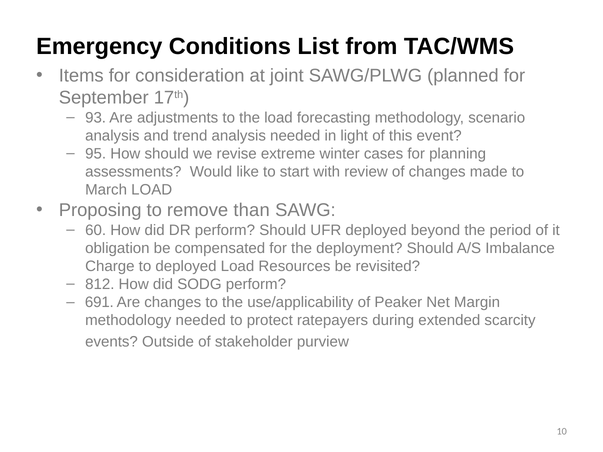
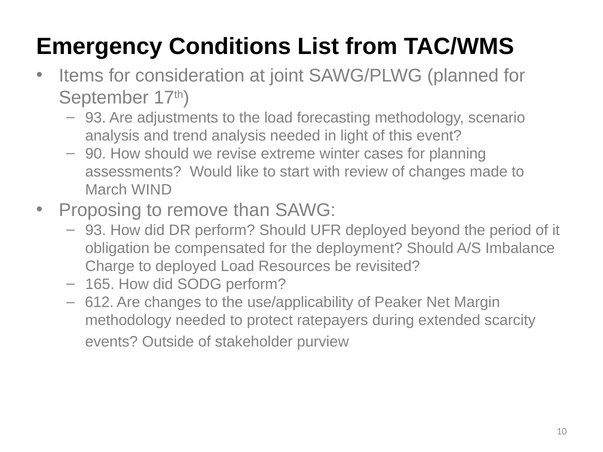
95: 95 -> 90 (96, 154)
March LOAD: LOAD -> WIND (152, 190)
60: 60 -> 93 (96, 230)
812: 812 -> 165 (100, 284)
691: 691 -> 612 (99, 303)
